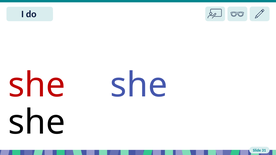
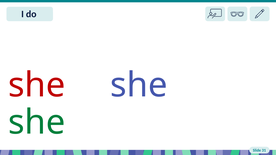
she colour: black -> green (37, 123)
